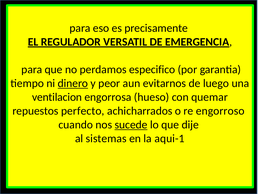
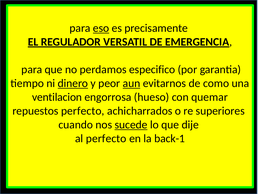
eso underline: none -> present (101, 28)
aun underline: none -> present (132, 83)
luego: luego -> como (216, 83)
engorroso: engorroso -> superiores (220, 111)
al sistemas: sistemas -> perfecto (106, 138)
aqui-1: aqui-1 -> back-1 (170, 138)
